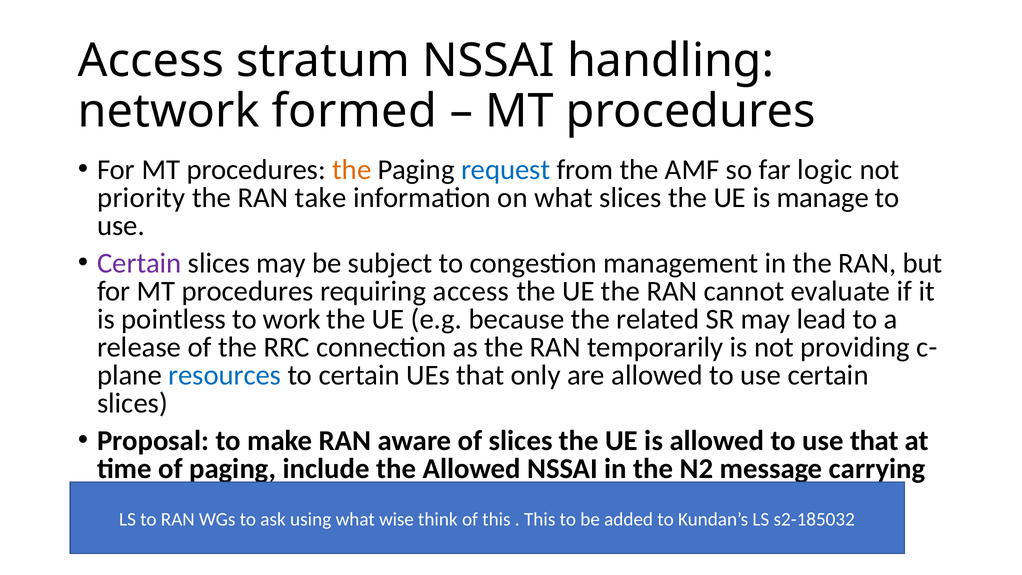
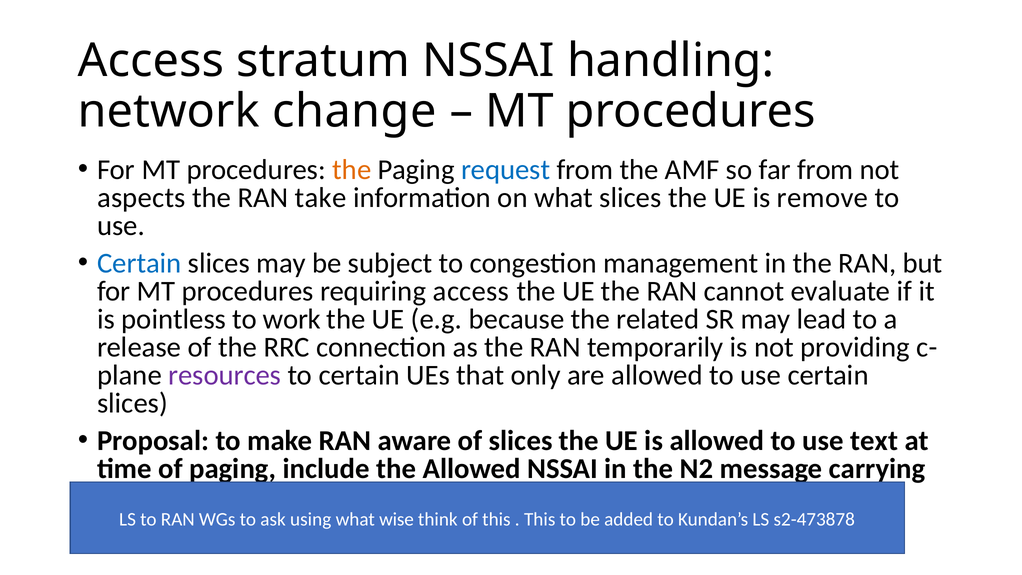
formed: formed -> change (354, 111)
far logic: logic -> from (825, 170)
priority: priority -> aspects (141, 198)
manage: manage -> remove (823, 198)
Certain colour: purple -> blue (139, 263)
resources colour: blue -> purple (225, 375)
use that: that -> text (874, 441)
s2-185032: s2-185032 -> s2-473878 (814, 519)
